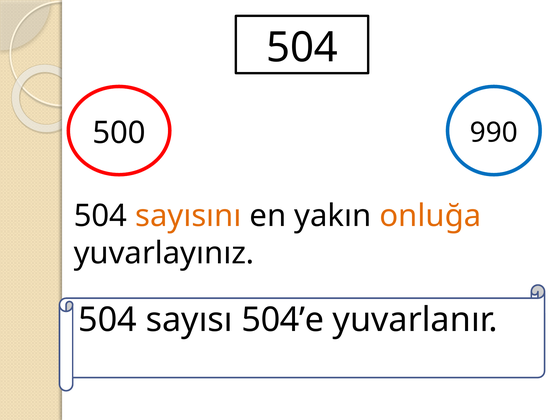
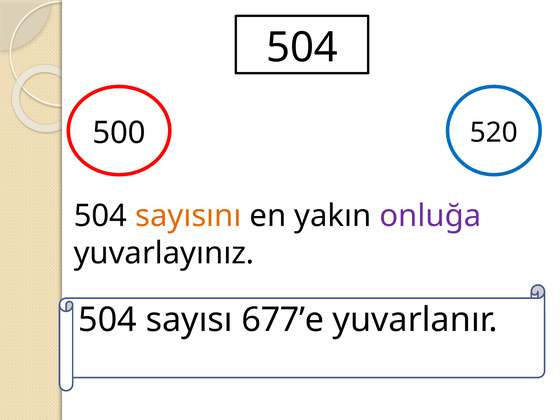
990: 990 -> 520 (494, 133)
onluğa colour: orange -> purple (430, 216)
504’e: 504’e -> 677’e (283, 320)
